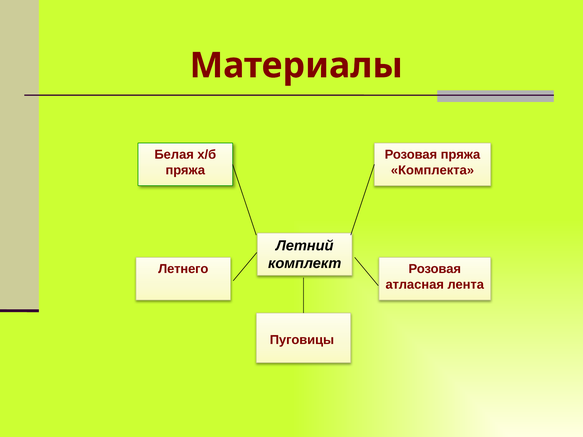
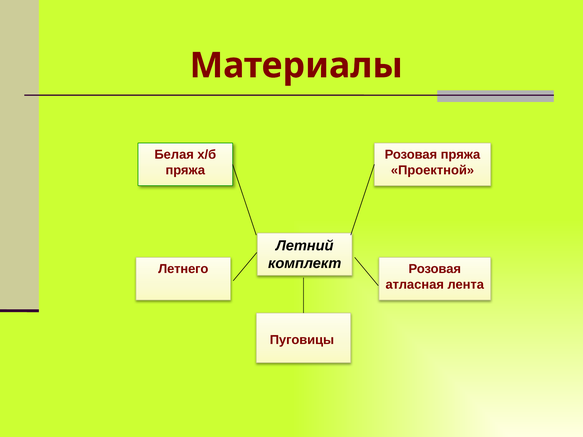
Комплекта: Комплекта -> Проектной (432, 170)
